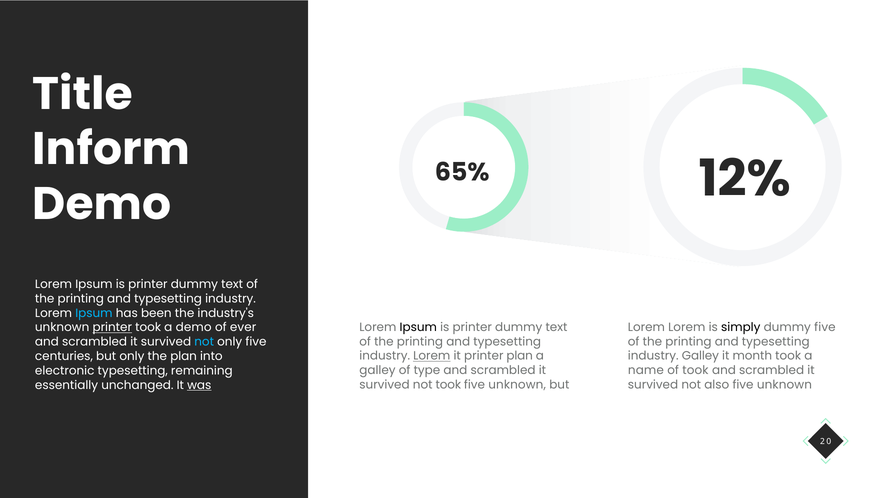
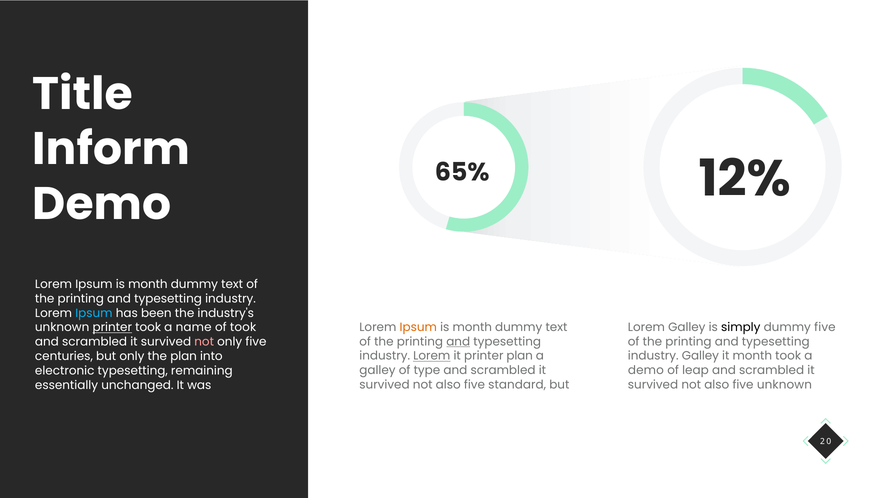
printer: printer -> month (148, 284)
Ipsum colour: black -> orange (418, 327)
printer: printer -> month (472, 327)
Lorem Lorem: Lorem -> Galley (687, 327)
a demo: demo -> name (194, 327)
of ever: ever -> took (243, 327)
and underline: none -> present (458, 341)
not colour: light blue -> pink (204, 342)
name: name -> demo (646, 370)
of took: took -> leap (695, 370)
took: took -> also (448, 385)
unknown: unknown -> standard (517, 385)
was underline: present -> none (199, 385)
